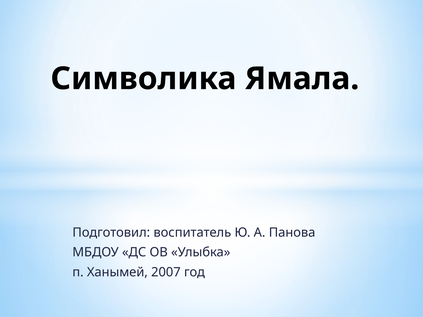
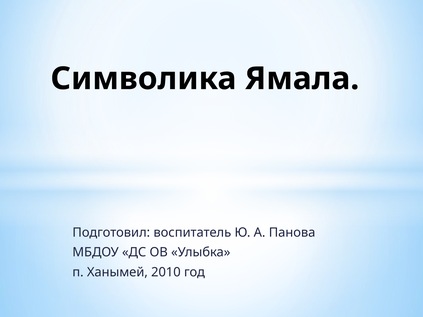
2007: 2007 -> 2010 (166, 272)
